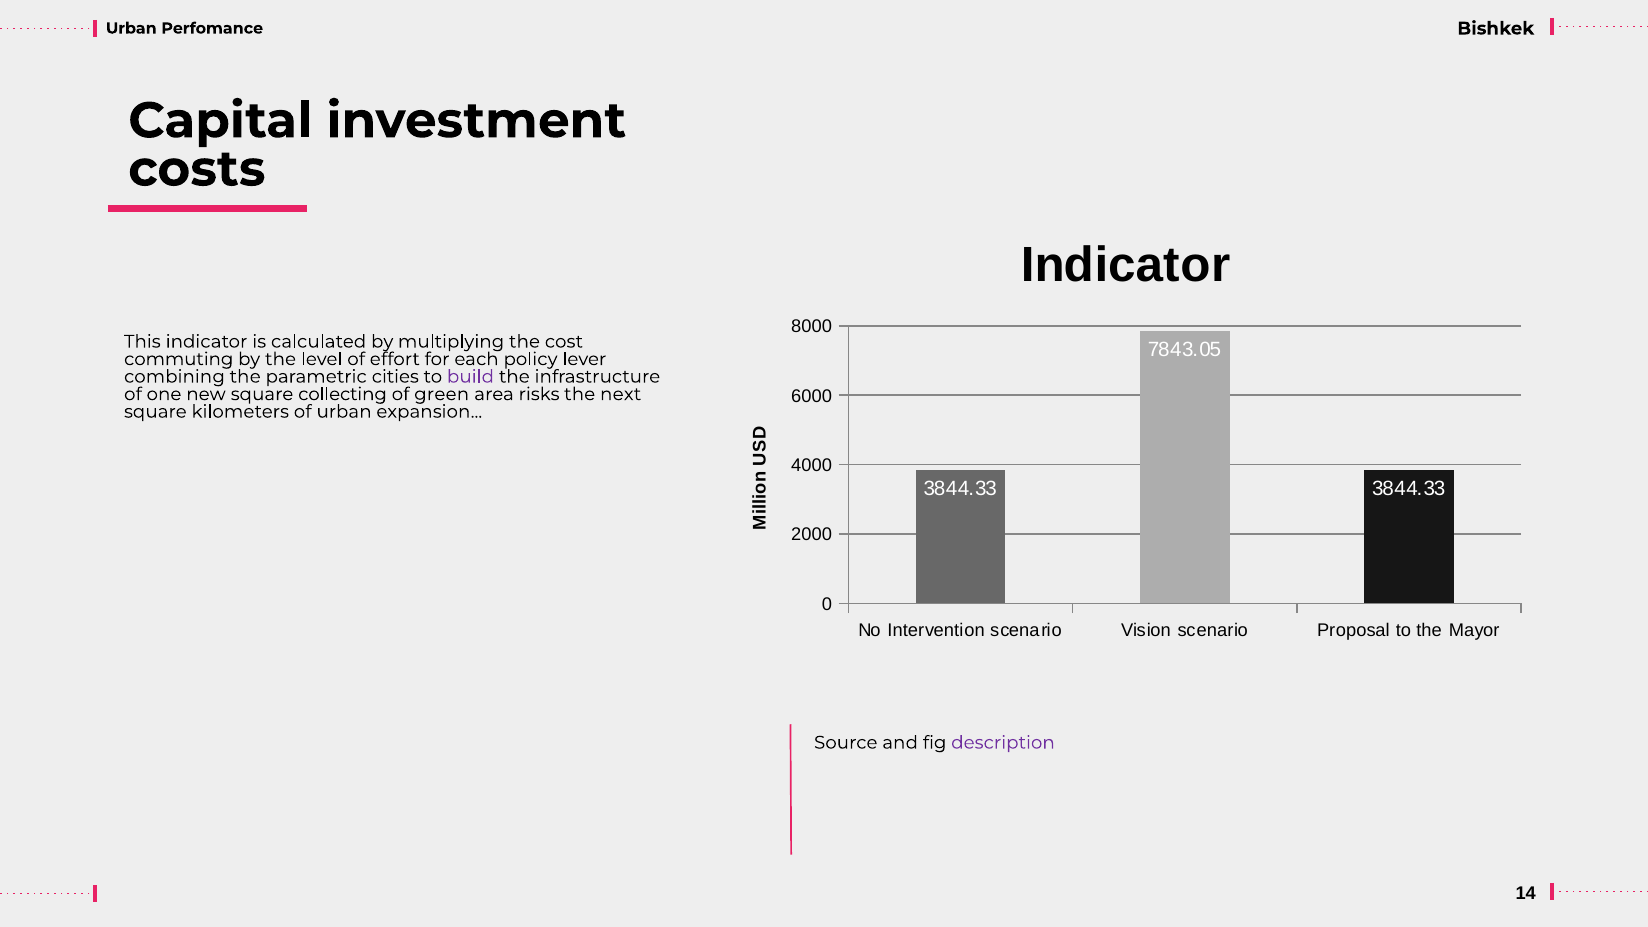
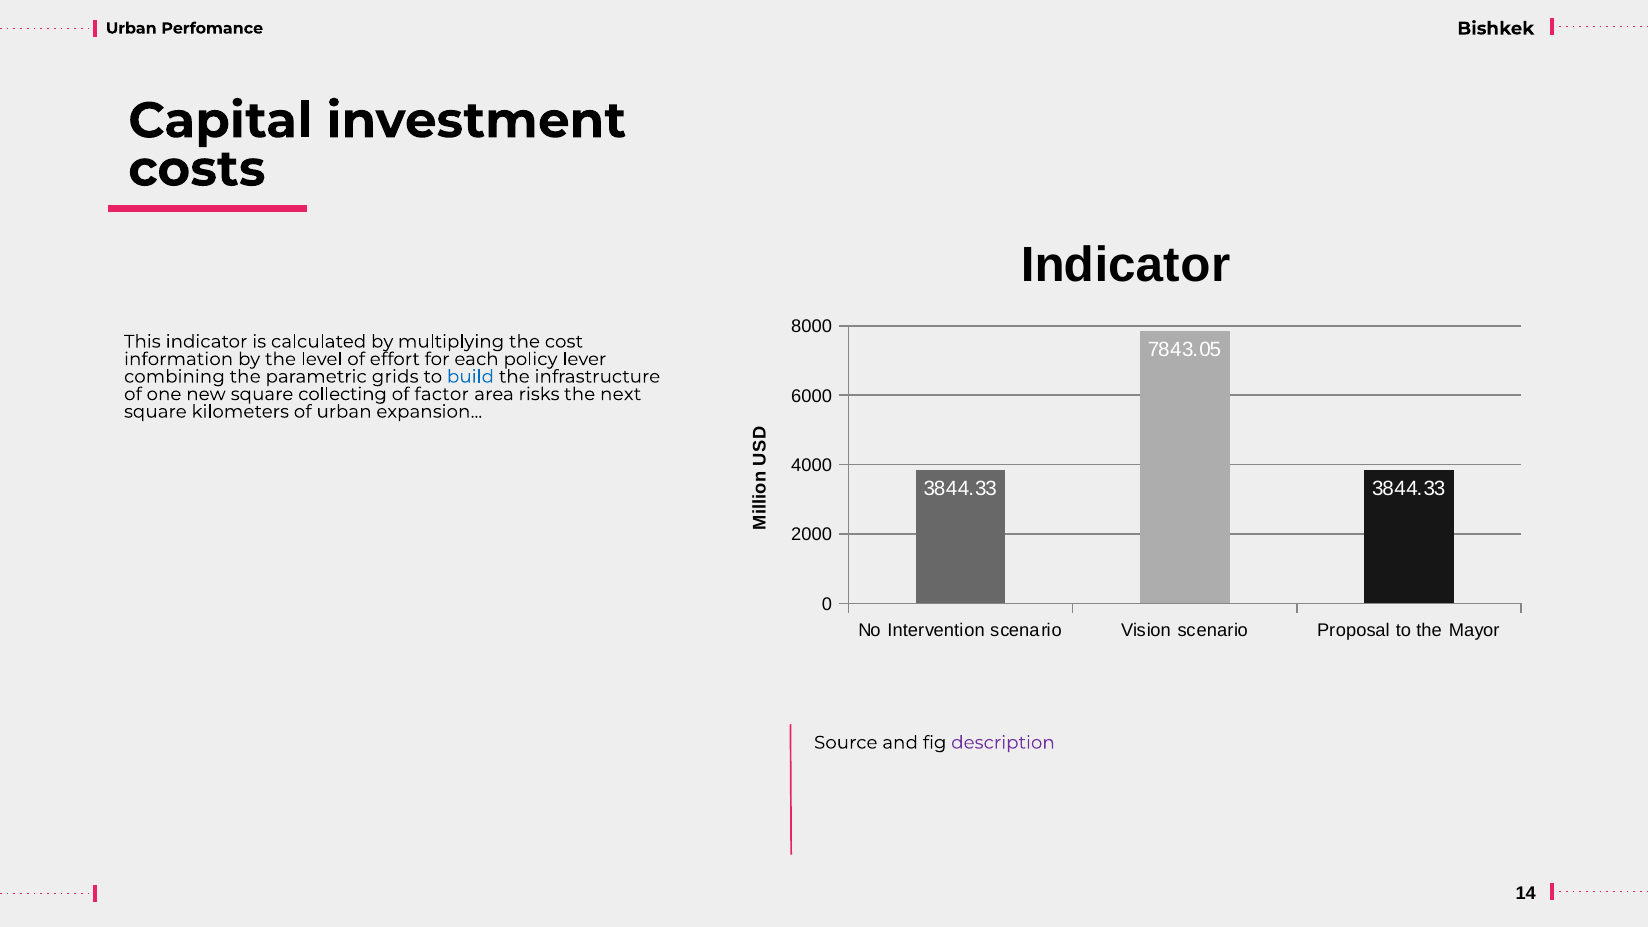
commuting: commuting -> information (179, 359)
cities: cities -> grids (395, 377)
build colour: purple -> blue (470, 377)
green: green -> factor (442, 394)
